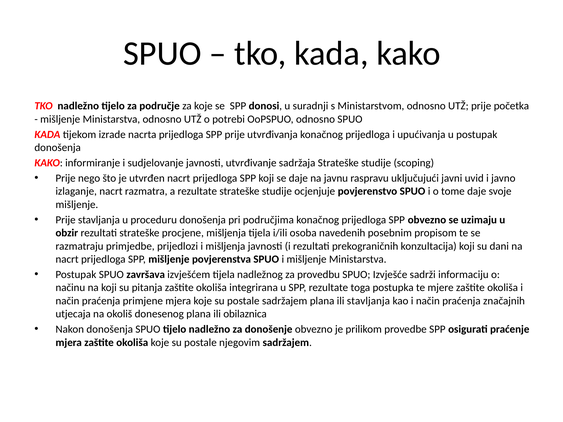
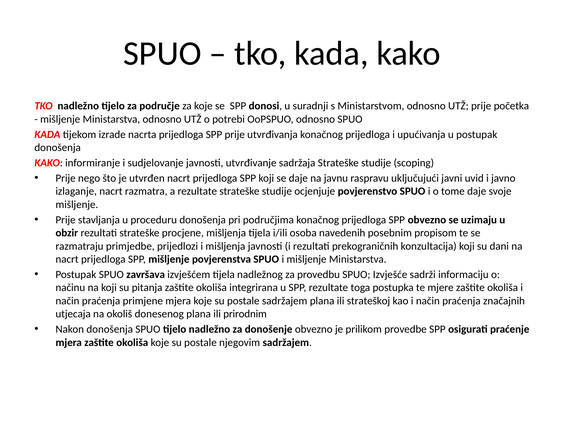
ili stavljanja: stavljanja -> strateškoj (368, 301)
obilaznica: obilaznica -> prirodnim (245, 314)
